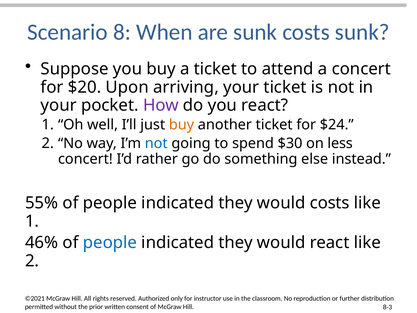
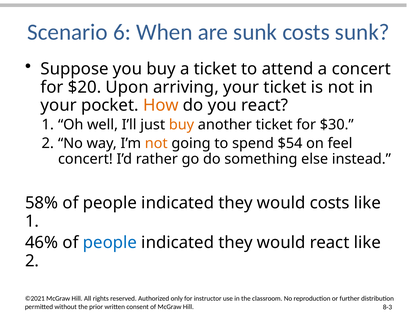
8: 8 -> 6 (122, 32)
How colour: purple -> orange (161, 105)
$24: $24 -> $30 (337, 125)
not colour: blue -> orange (156, 143)
$30: $30 -> $54 (290, 143)
less: less -> feel (340, 143)
55%: 55% -> 58% (42, 203)
